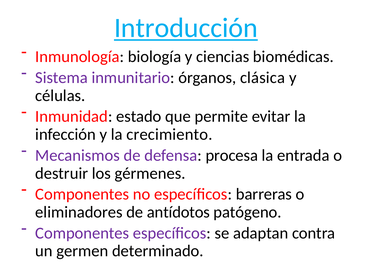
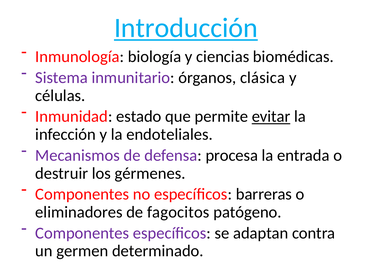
evitar underline: none -> present (271, 116)
crecimiento: crecimiento -> endoteliales (170, 134)
antídotos: antídotos -> fagocitos (178, 212)
